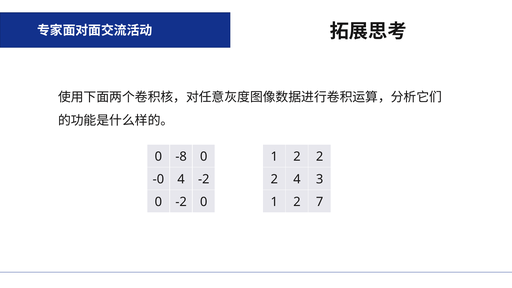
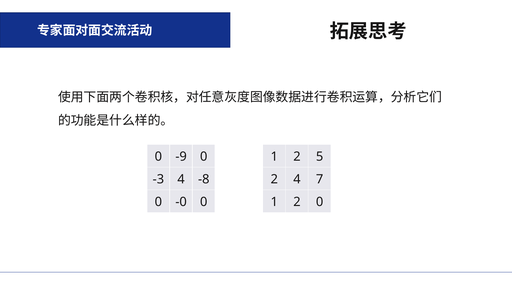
-8: -8 -> -9 (181, 156)
1 2 2: 2 -> 5 (320, 156)
-0: -0 -> -3 (158, 179)
4 -2: -2 -> -8 (204, 179)
3: 3 -> 7 (320, 179)
0 -2: -2 -> -0 (181, 202)
2 7: 7 -> 0 (320, 202)
